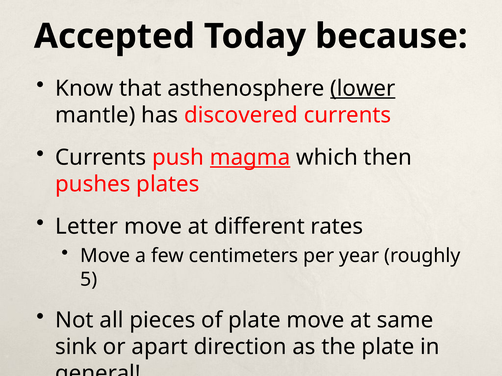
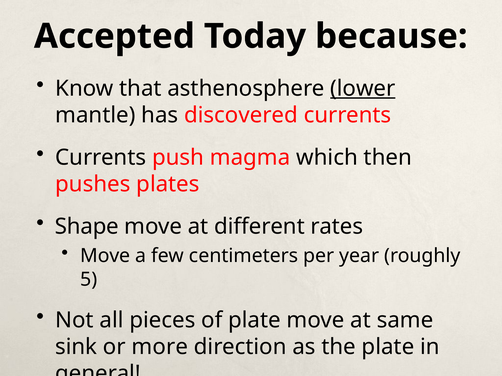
magma underline: present -> none (250, 158)
Letter: Letter -> Shape (87, 227)
apart: apart -> more (160, 347)
